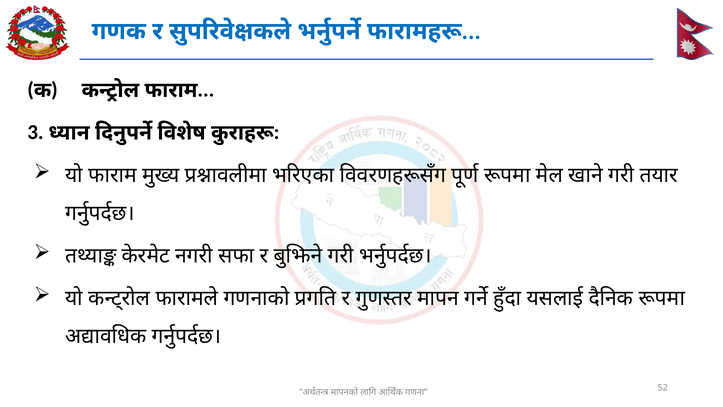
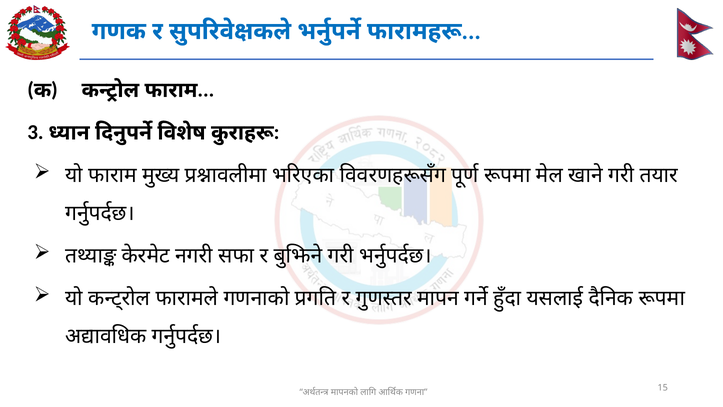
52: 52 -> 15 (663, 388)
